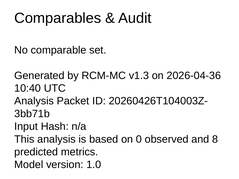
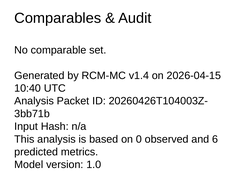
v1.3: v1.3 -> v1.4 (139, 76)
2026-04-36: 2026-04-36 -> 2026-04-15 (194, 76)
8: 8 -> 6 (215, 139)
